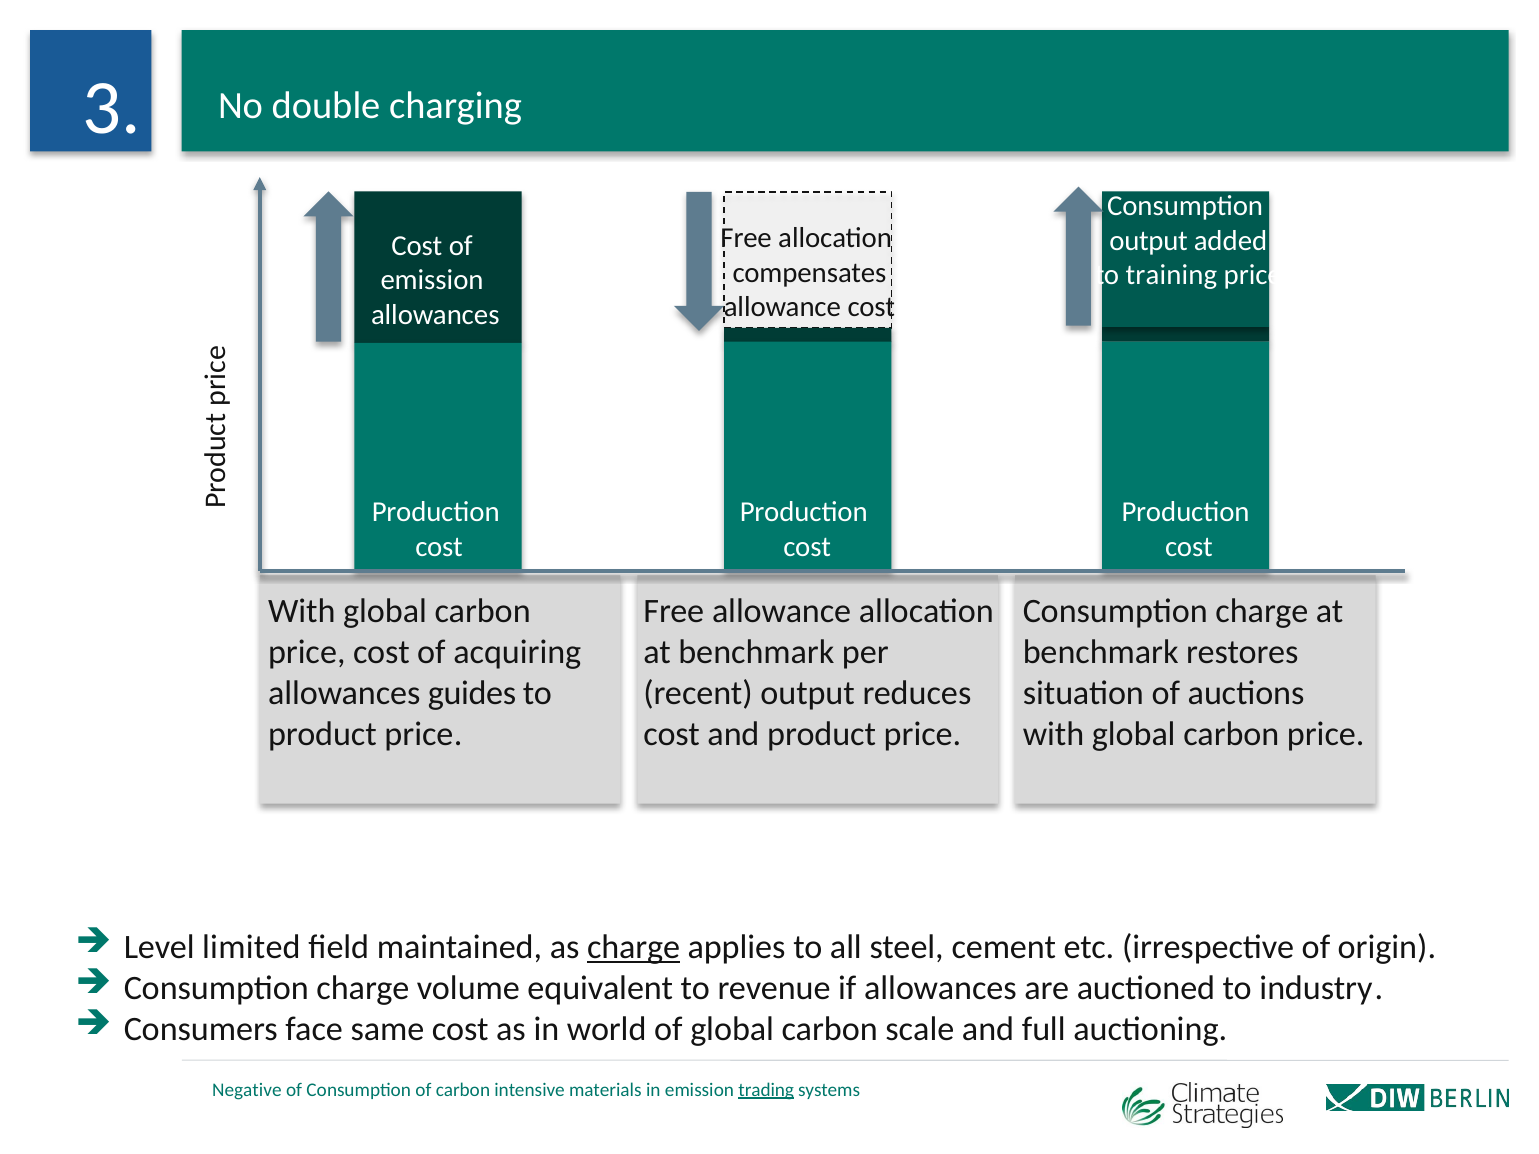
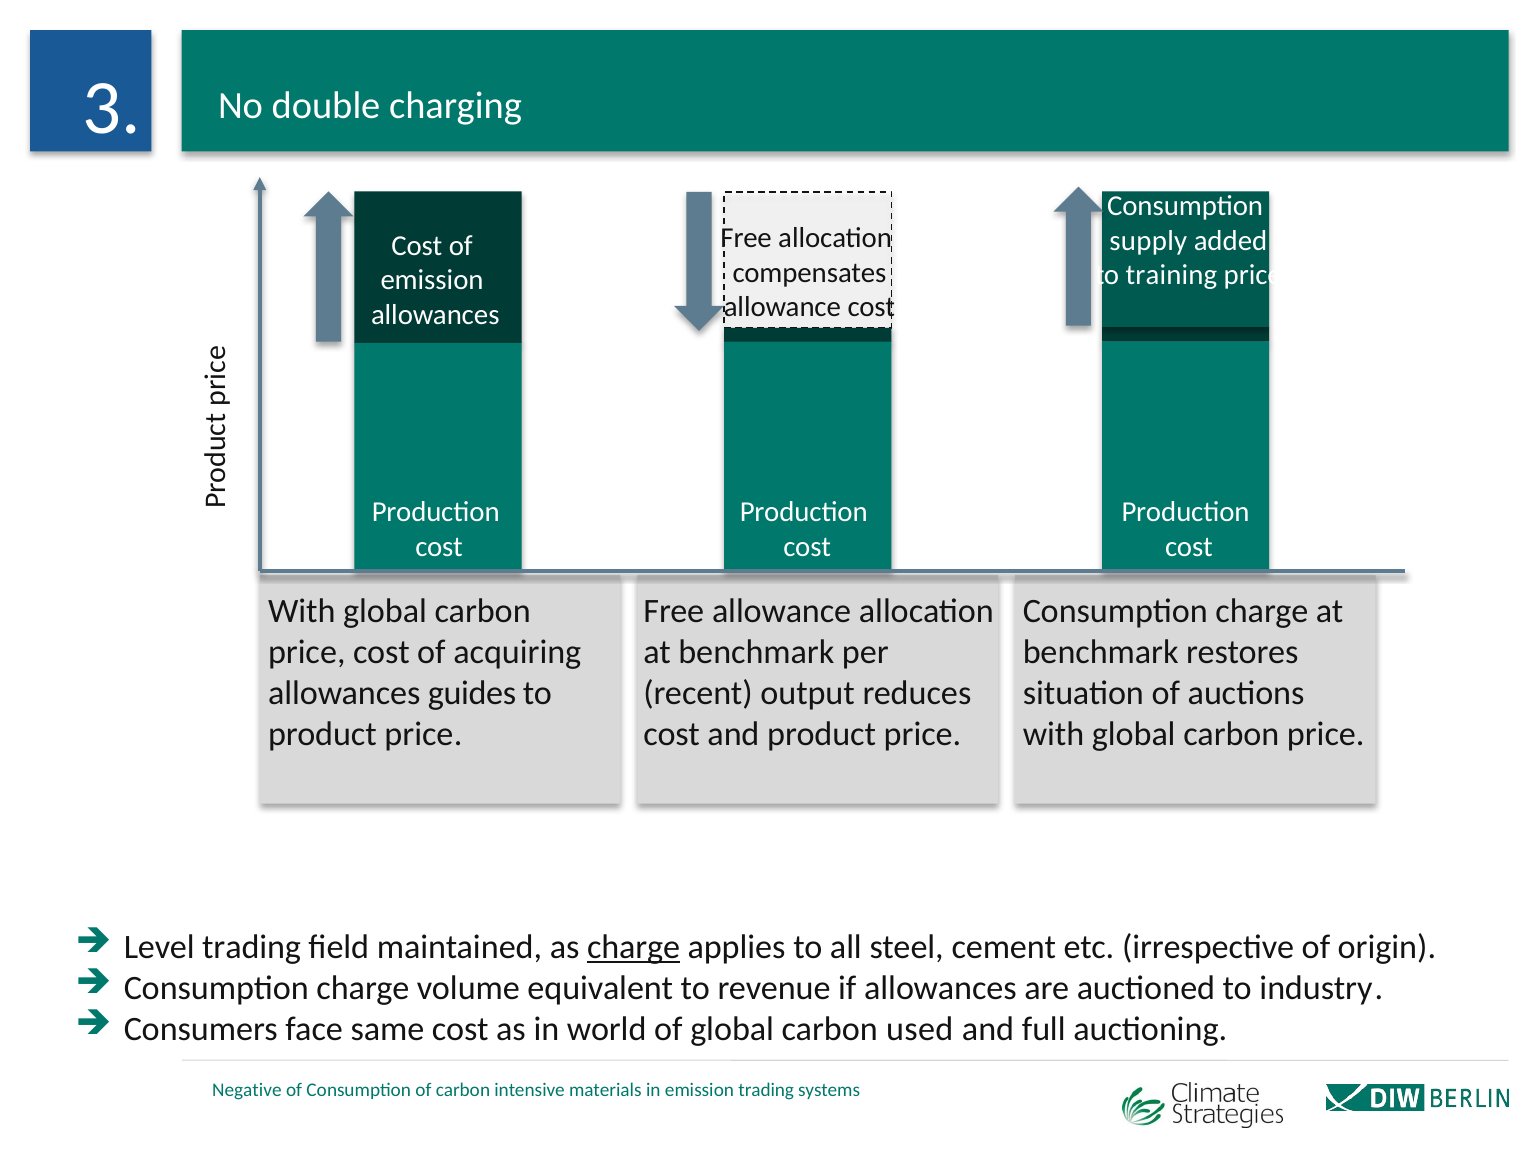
output: output -> supply (1148, 241)
Level limited: limited -> trading (252, 947)
scale: scale -> used (920, 1029)
trading underline: present -> none (766, 1090)
